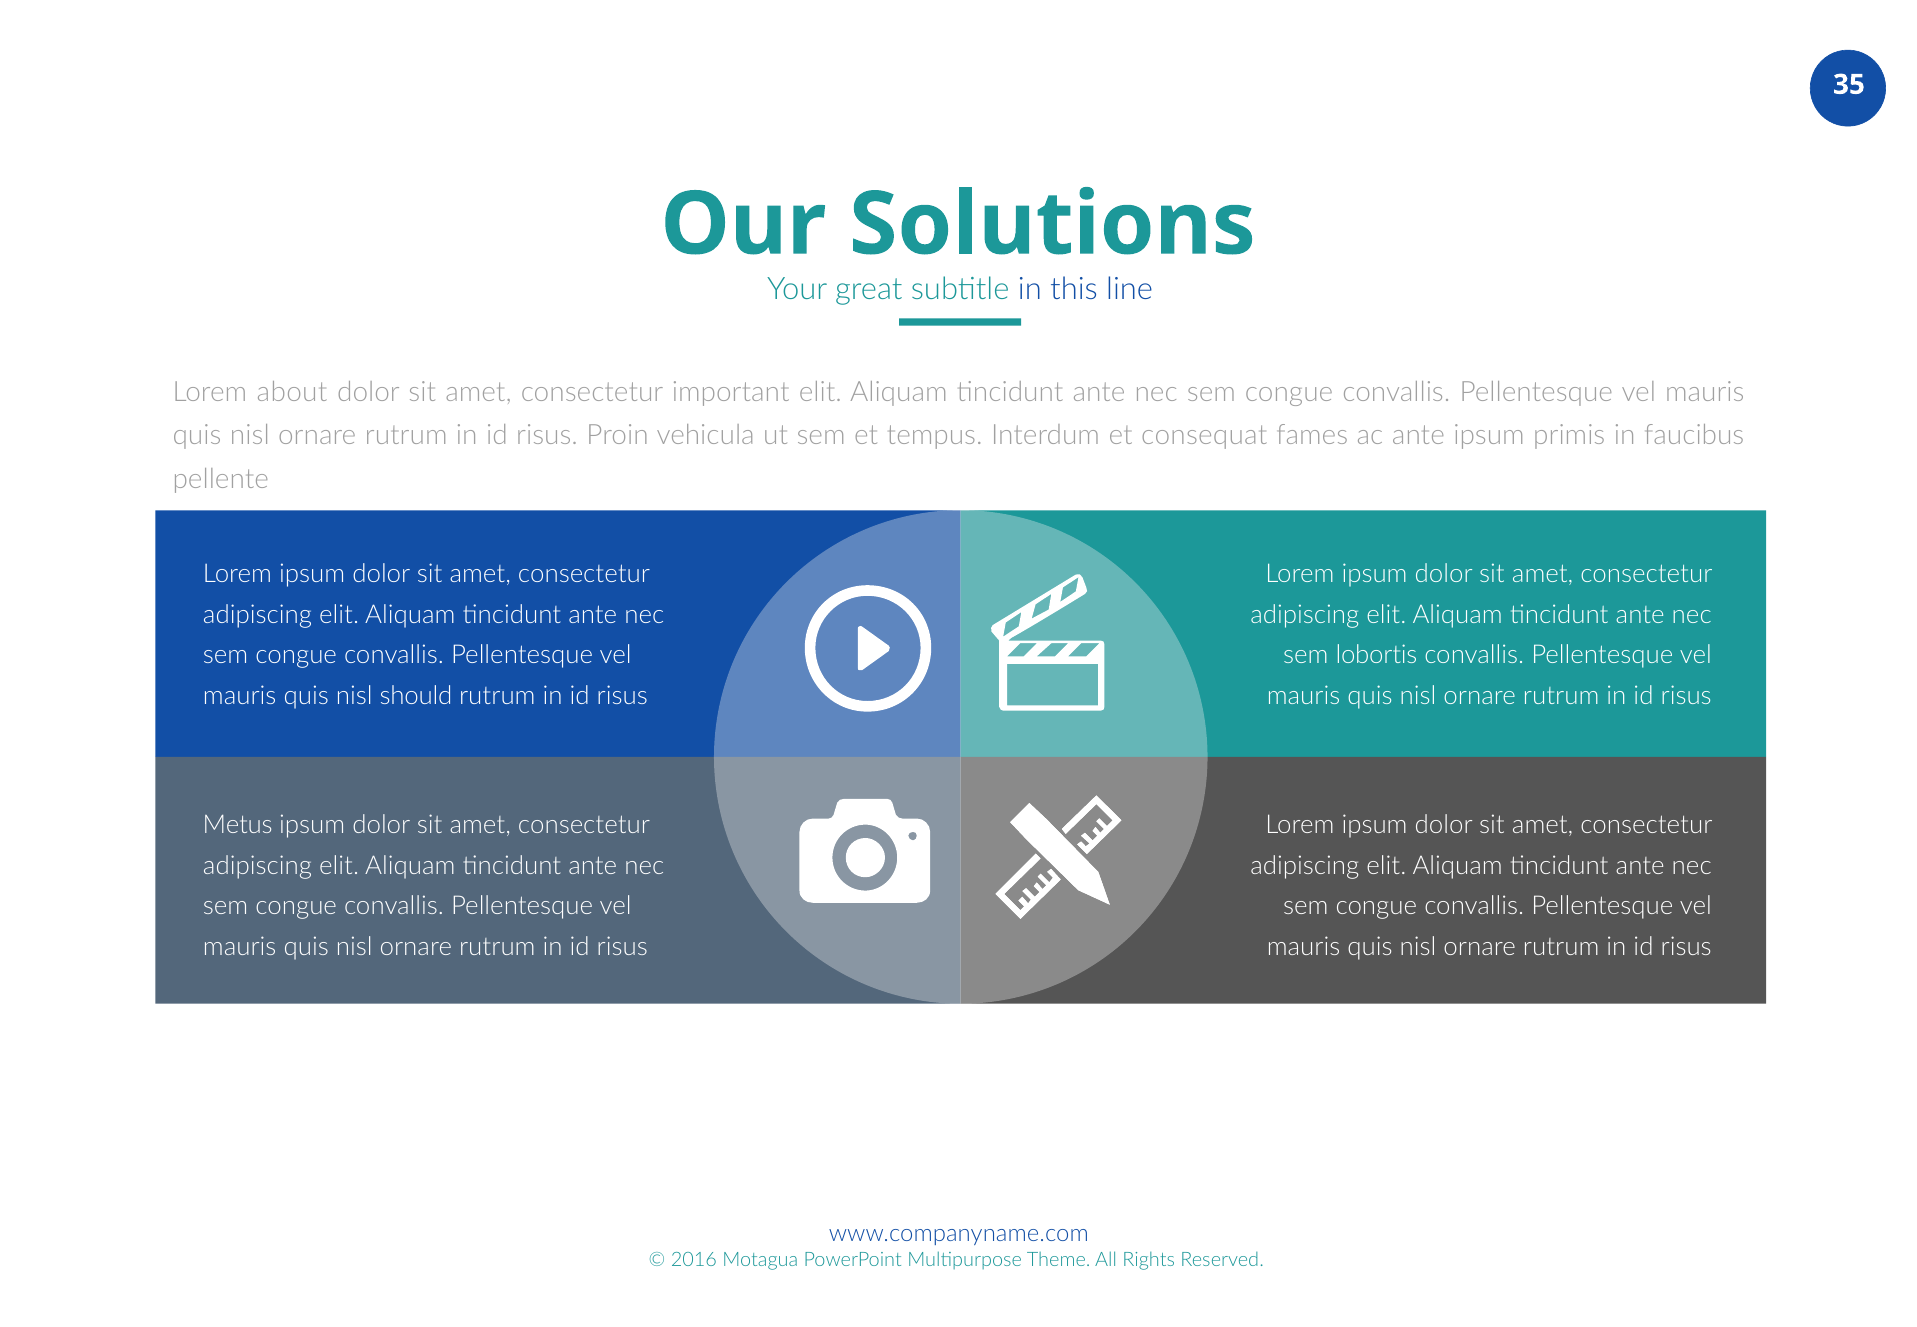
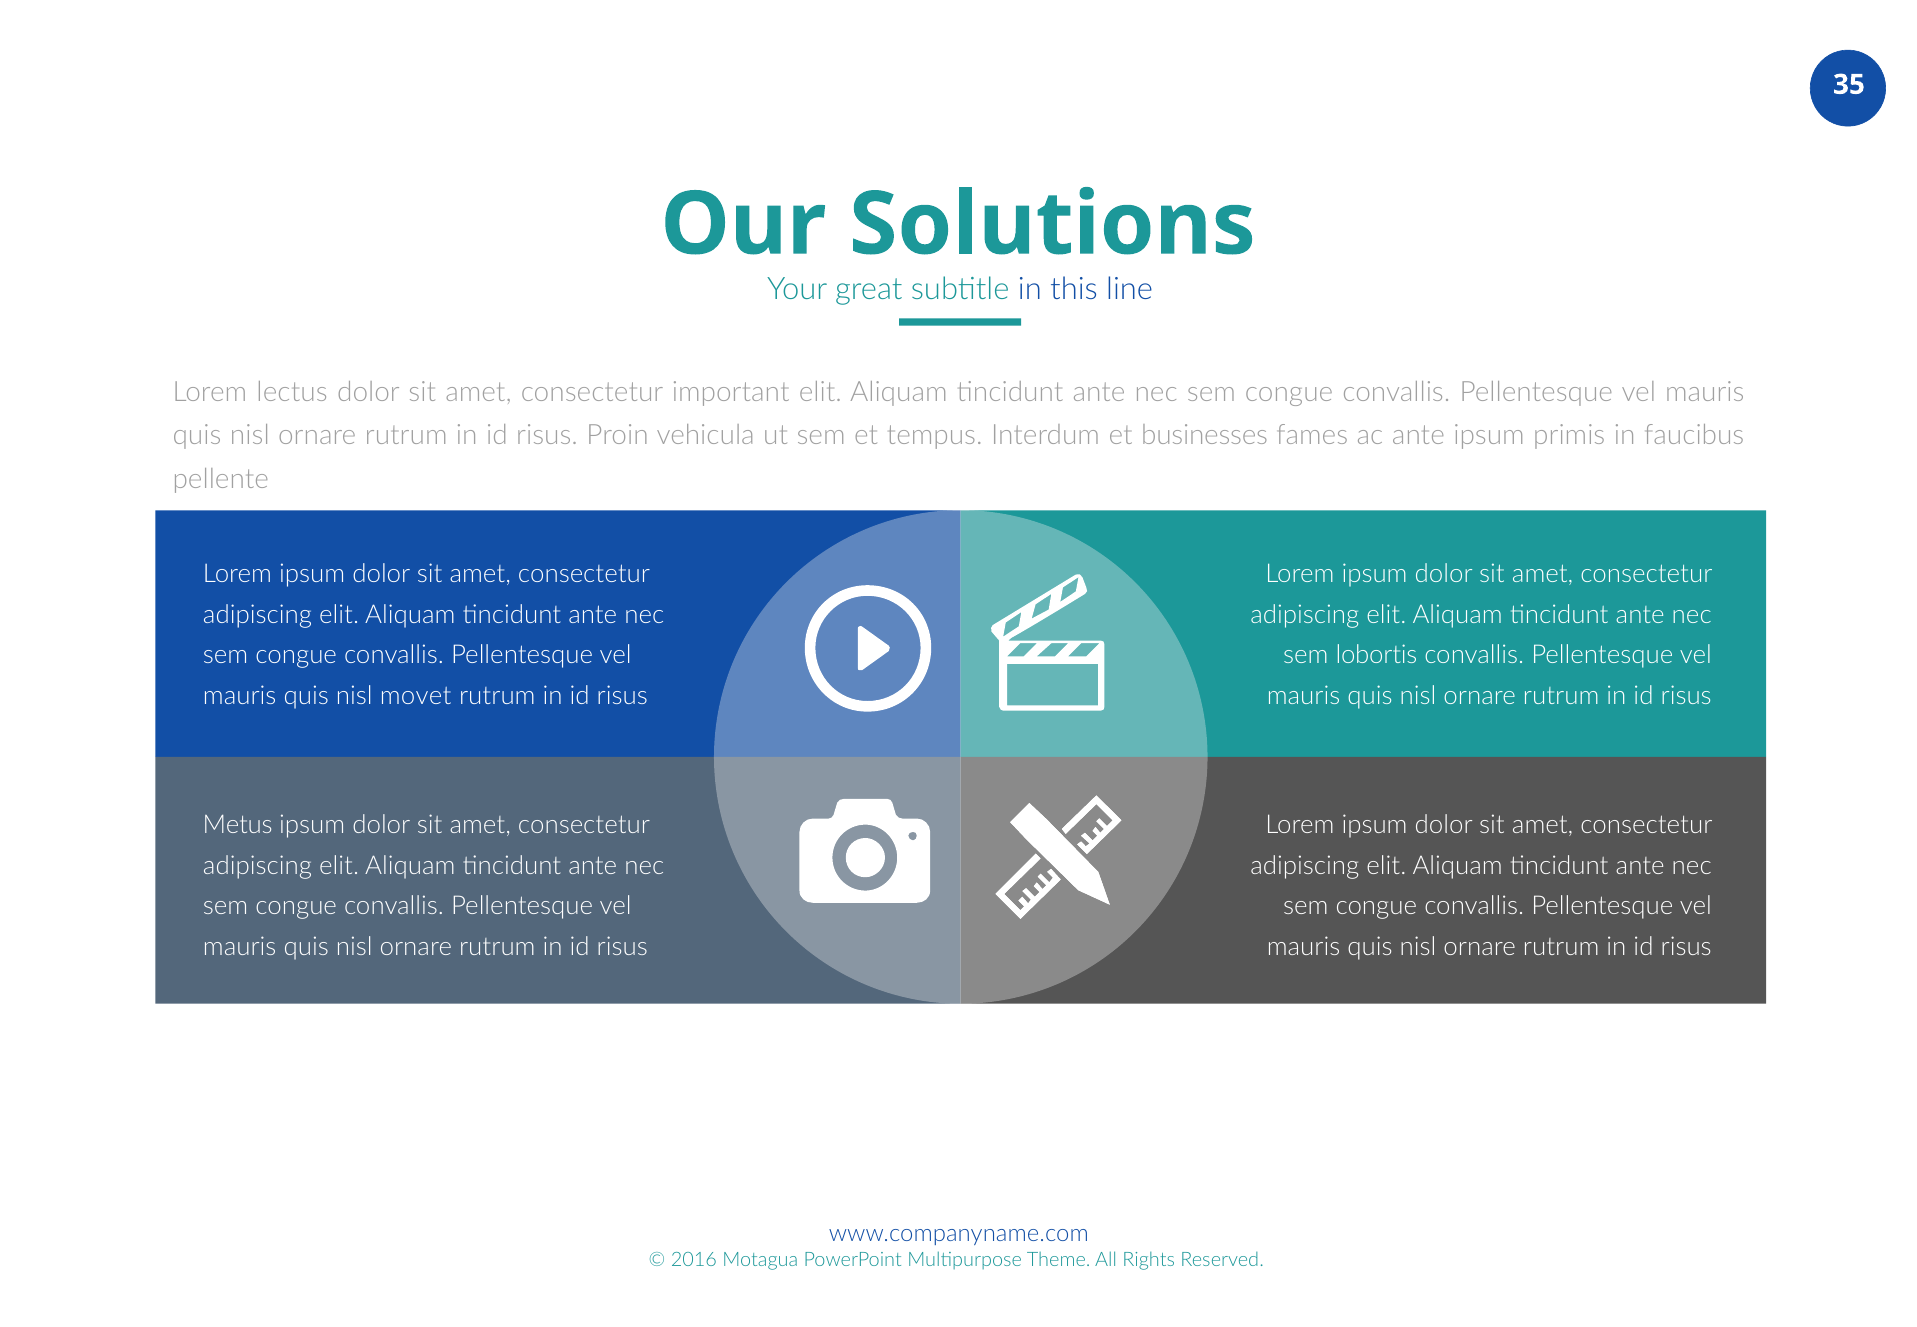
about: about -> lectus (292, 392)
consequat: consequat -> businesses (1205, 436)
should: should -> movet (416, 696)
